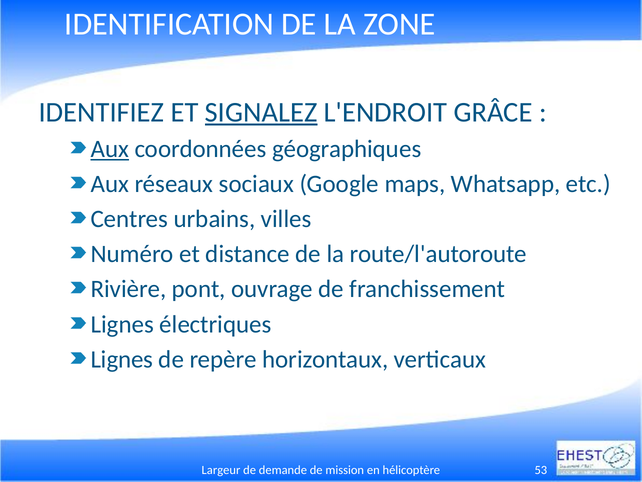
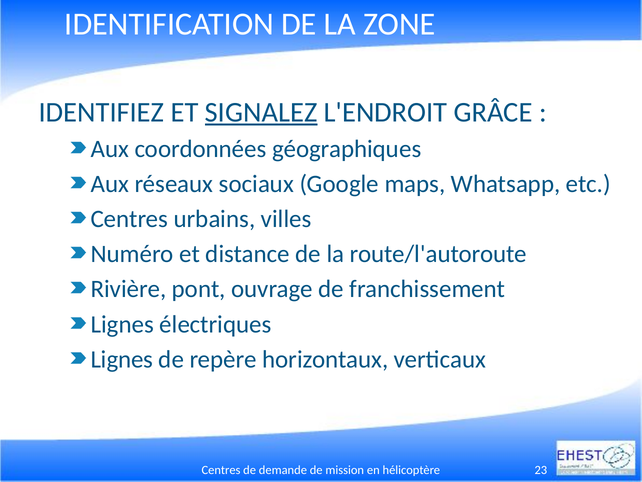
Aux underline: present -> none (110, 149)
Largeur: Largeur -> Centres (221, 470)
53: 53 -> 23 (541, 470)
